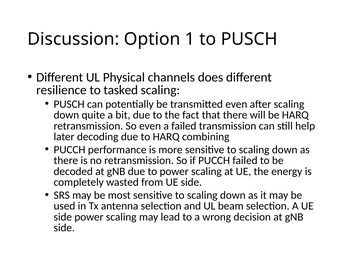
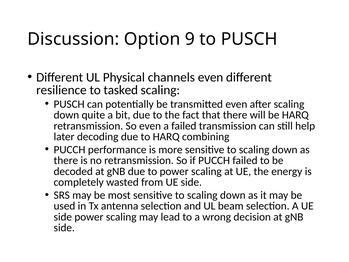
1: 1 -> 9 (190, 39)
channels does: does -> even (211, 77)
